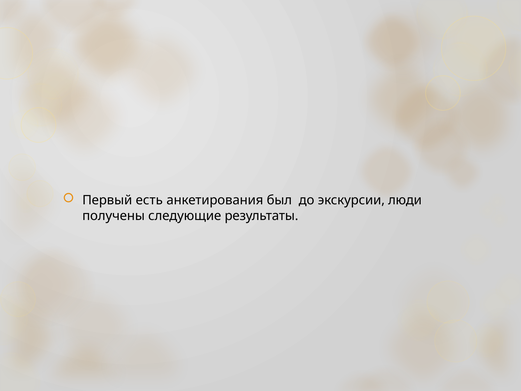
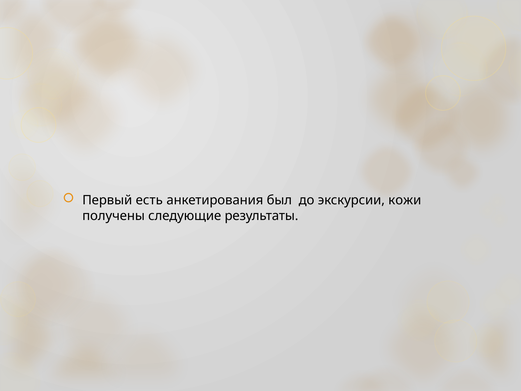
люди: люди -> кожи (405, 200)
